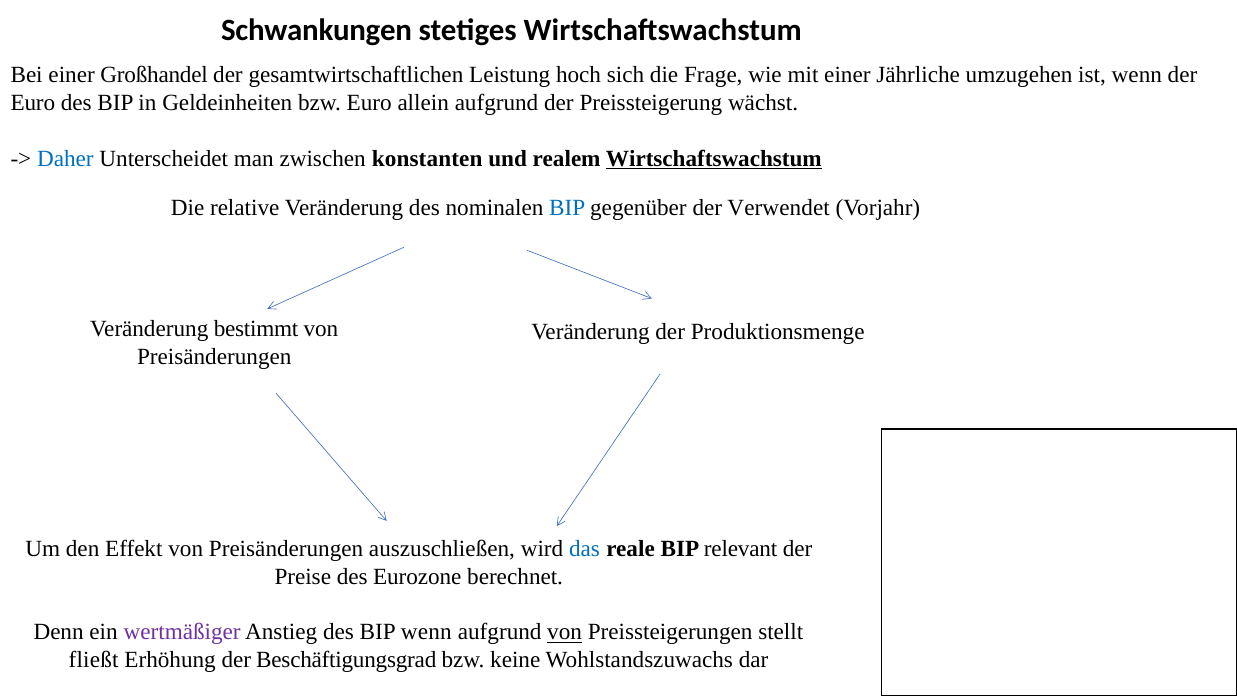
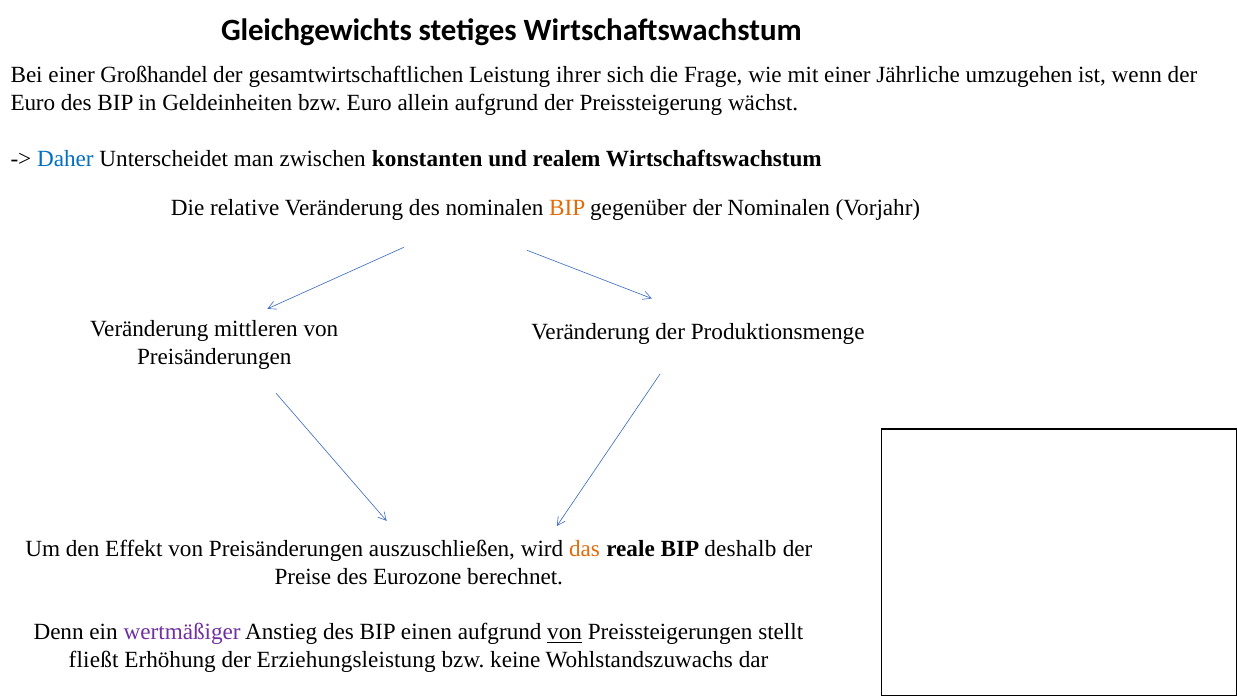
Schwankungen: Schwankungen -> Gleichgewichts (317, 31)
hoch: hoch -> ihrer (578, 75)
Wirtschaftswachstum underline: present -> none (714, 159)
BIP colour: blue -> orange (567, 207)
der Verwendet: Verwendet -> Nominalen (779, 207)
bestimmt: bestimmt -> mittleren (256, 329)
das colour: blue -> orange (585, 549)
relevant: relevant -> deshalb (740, 549)
BIP wenn: wenn -> einen (426, 632)
Beschäftigungsgrad: Beschäftigungsgrad -> Erziehungsleistung (346, 660)
